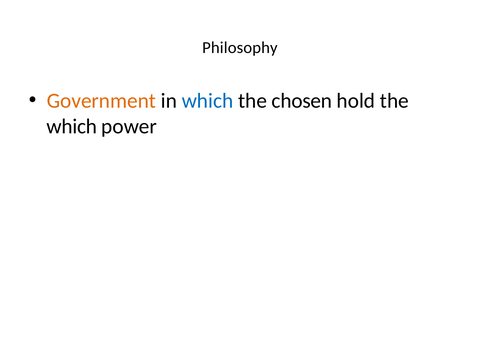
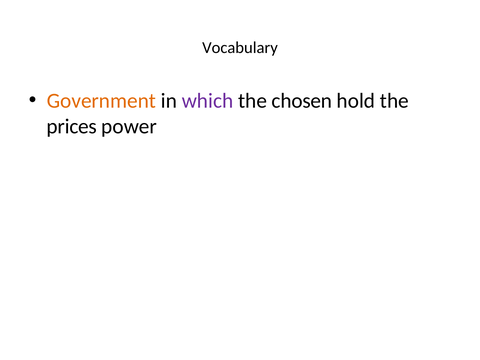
Philosophy: Philosophy -> Vocabulary (240, 48)
which colour: blue -> purple (207, 101)
which: which -> prices (72, 126)
